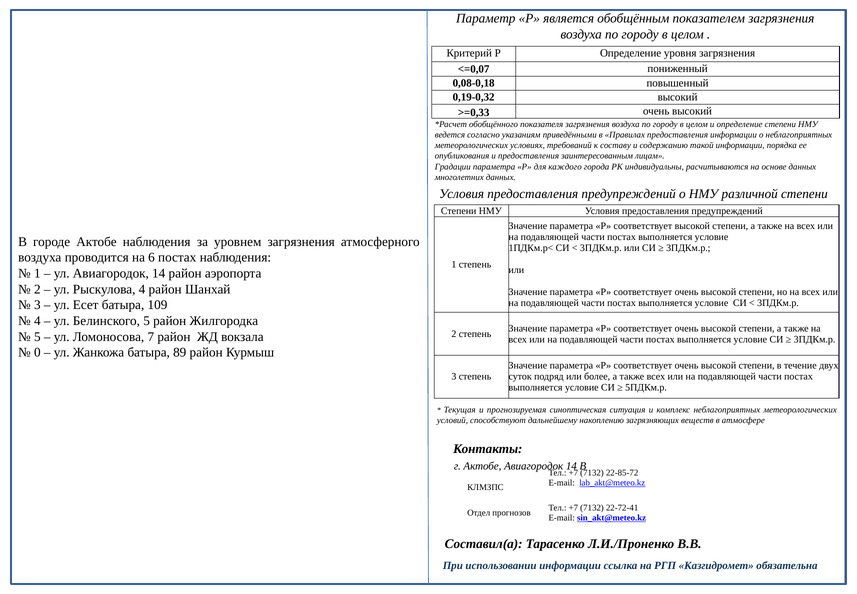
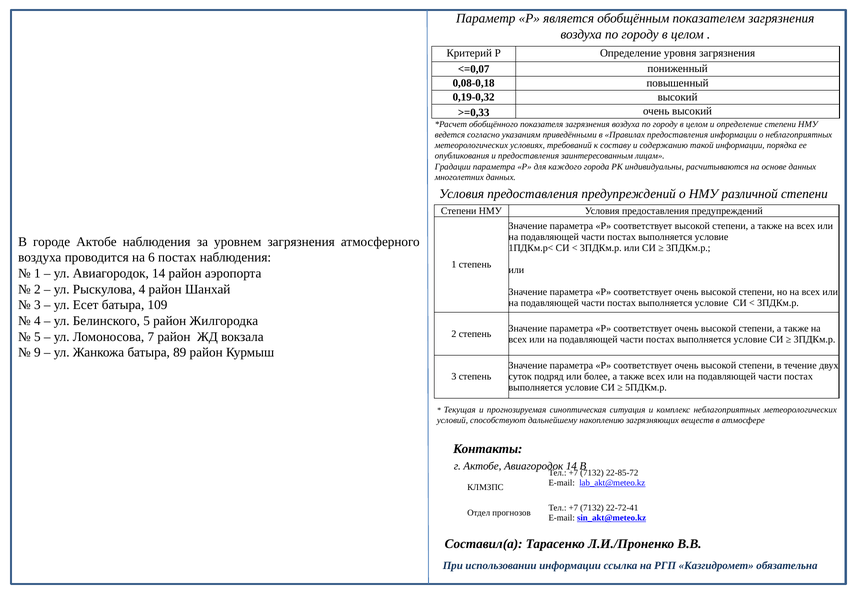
0: 0 -> 9 (37, 352)
